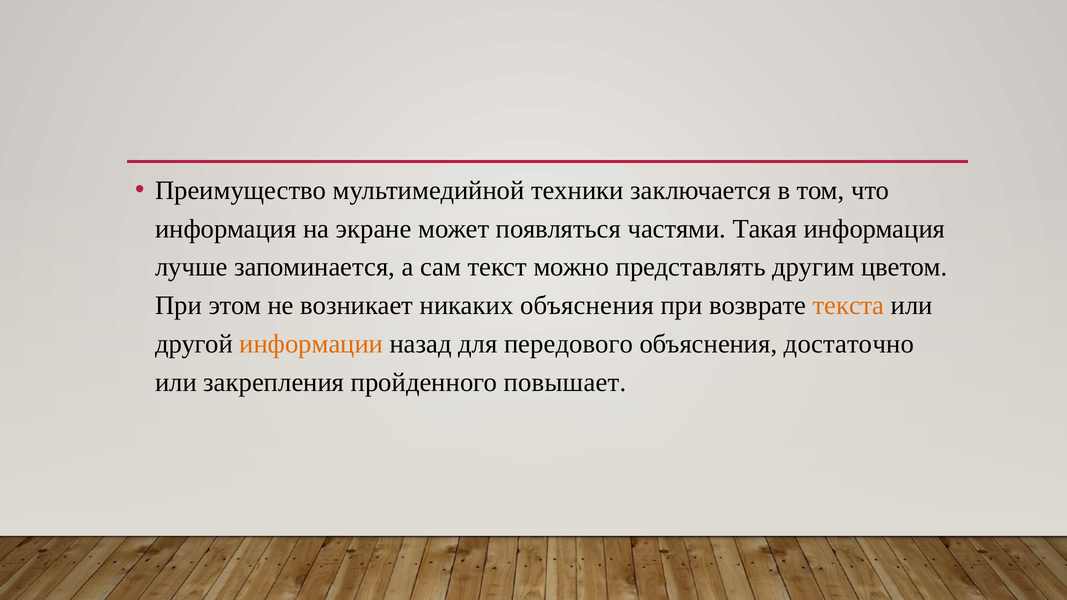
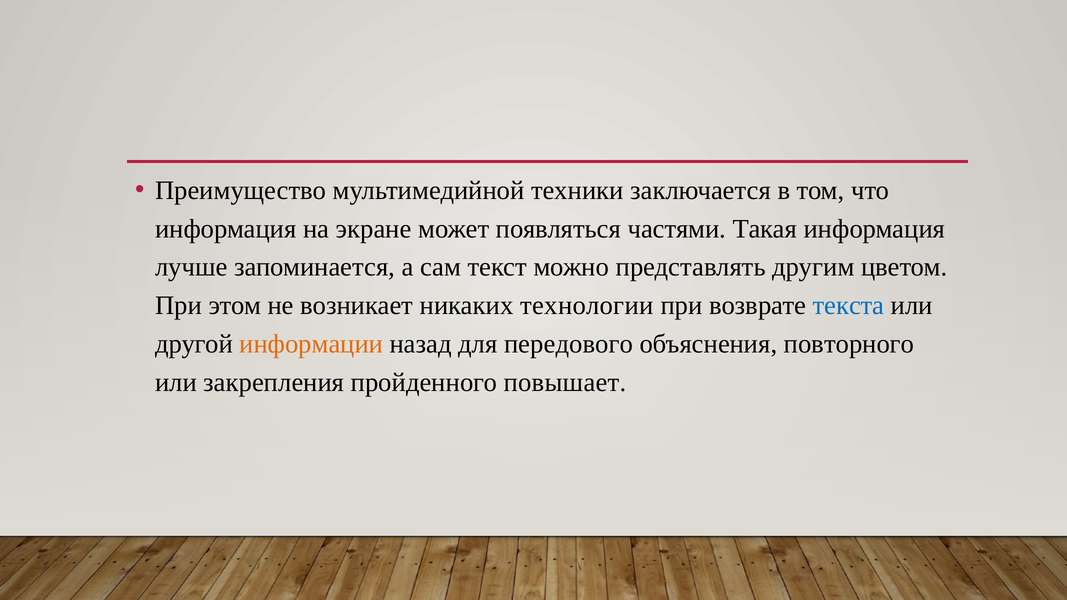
никаких объяснения: объяснения -> технологии (587, 306)
текста colour: orange -> blue (849, 306)
достаточно: достаточно -> повторного (849, 344)
